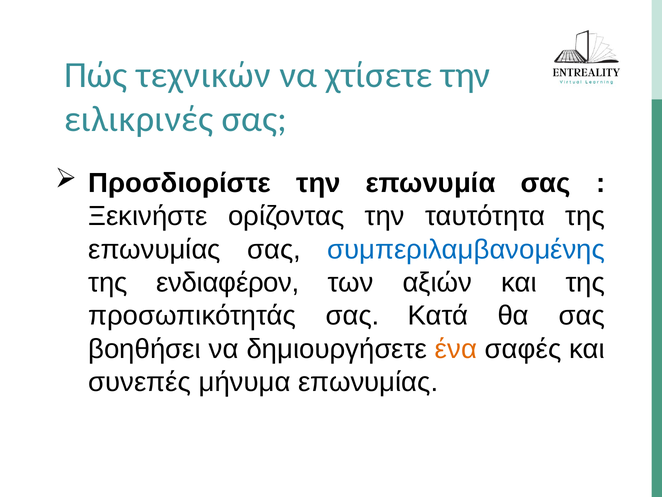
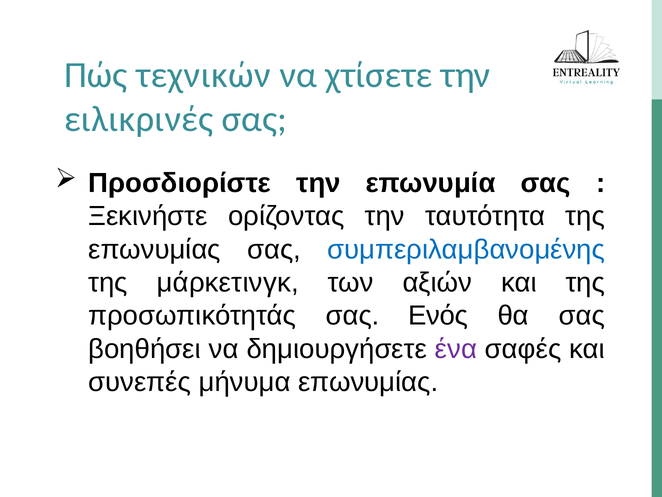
ενδιαφέρον: ενδιαφέρον -> μάρκετινγκ (228, 282)
Κατά: Κατά -> Ενός (438, 315)
ένα colour: orange -> purple (456, 349)
